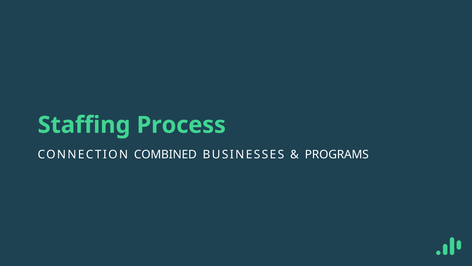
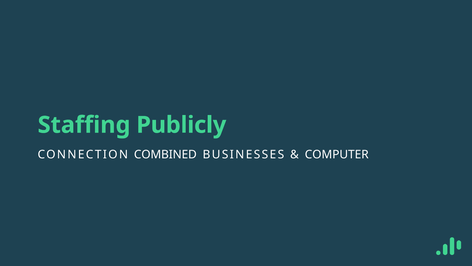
Process: Process -> Publicly (181, 125)
PROGRAMS: PROGRAMS -> COMPUTER (337, 154)
